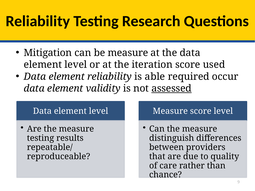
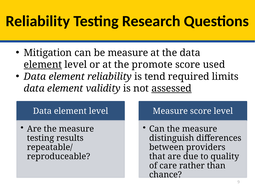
element underline: none -> present (43, 65)
iteration: iteration -> promote (152, 65)
able: able -> tend (155, 77)
occur: occur -> limits (225, 77)
